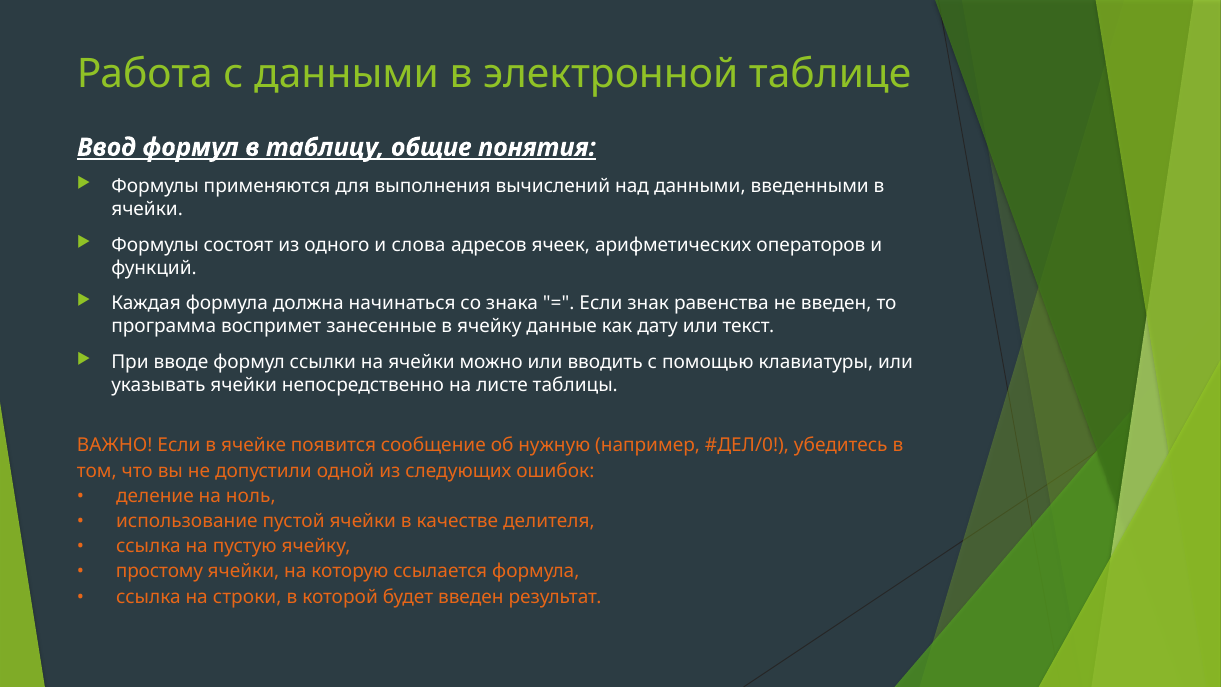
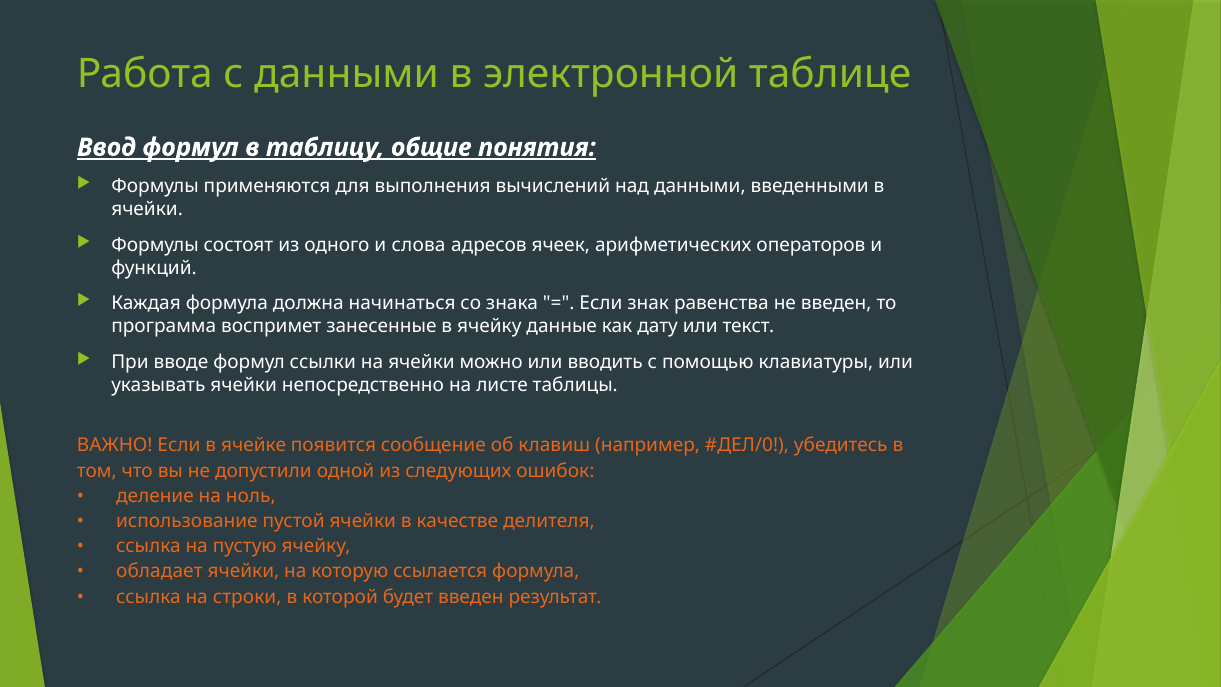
нужную: нужную -> клавиш (554, 446)
простому: простому -> обладает (159, 571)
